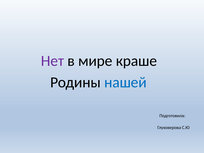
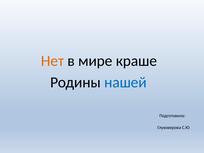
Нет colour: purple -> orange (52, 61)
